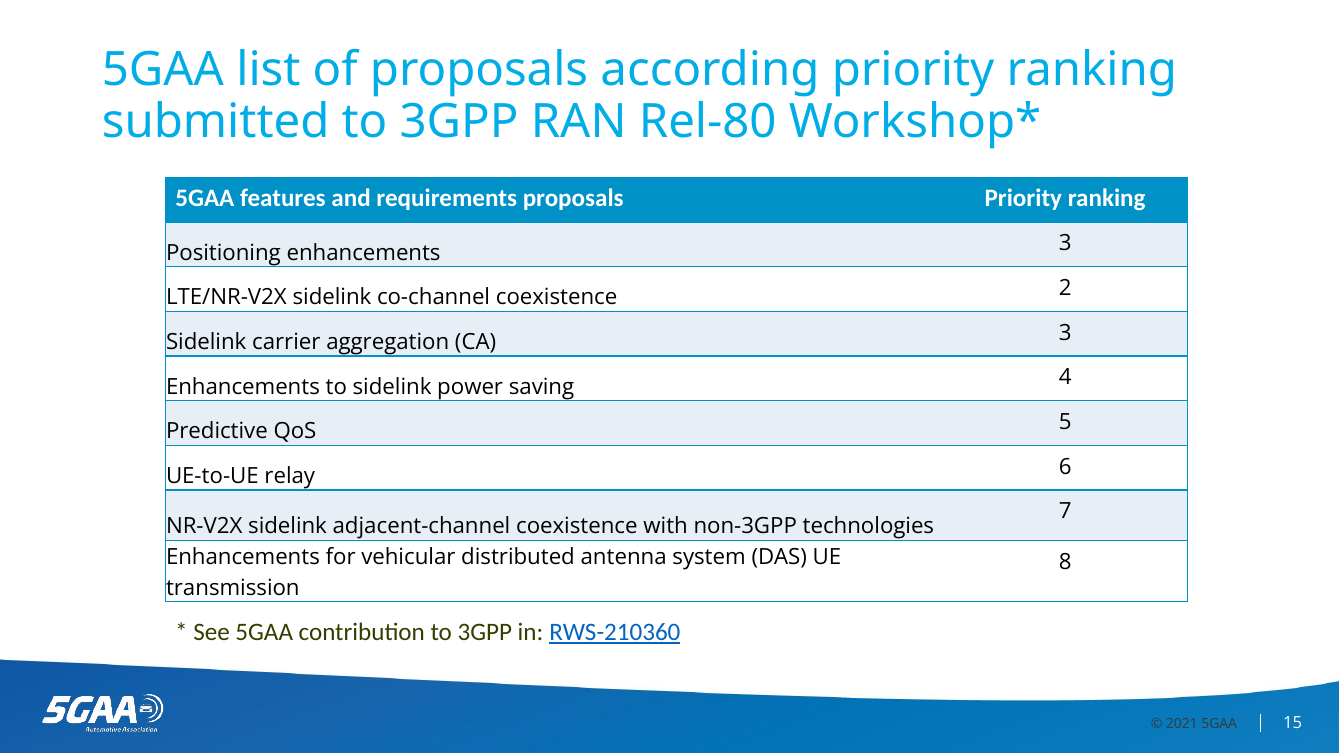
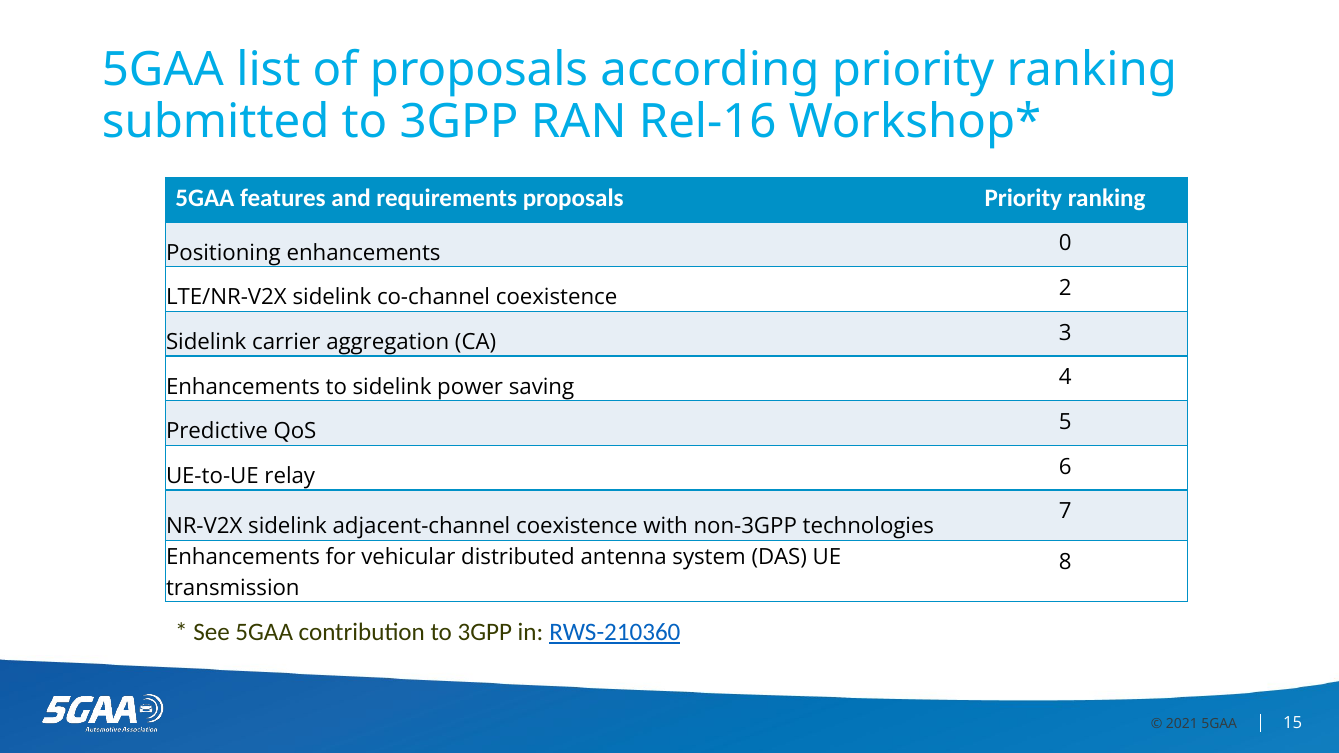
Rel-80: Rel-80 -> Rel-16 (708, 121)
enhancements 3: 3 -> 0 (1065, 244)
